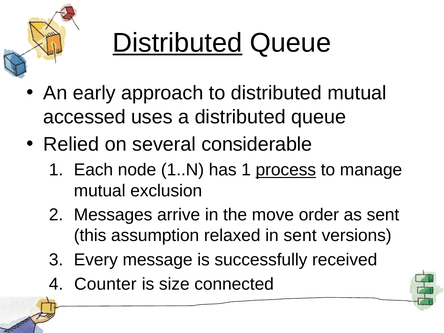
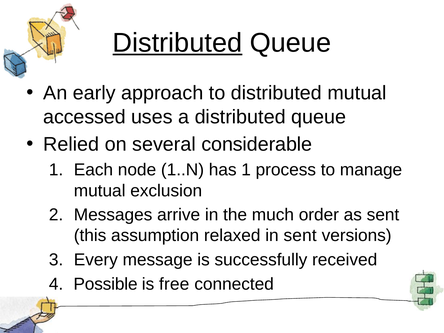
process underline: present -> none (286, 170)
move: move -> much (273, 215)
Counter: Counter -> Possible (106, 284)
size: size -> free (174, 284)
